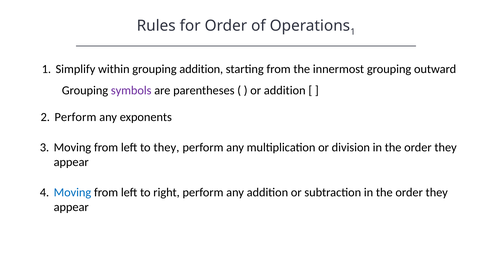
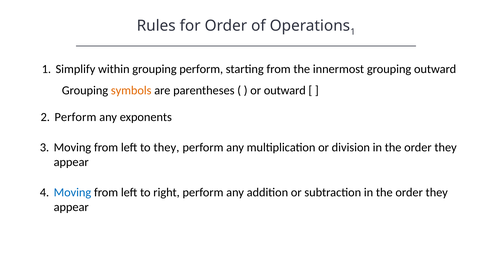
grouping addition: addition -> perform (201, 69)
symbols colour: purple -> orange (131, 90)
or addition: addition -> outward (285, 90)
